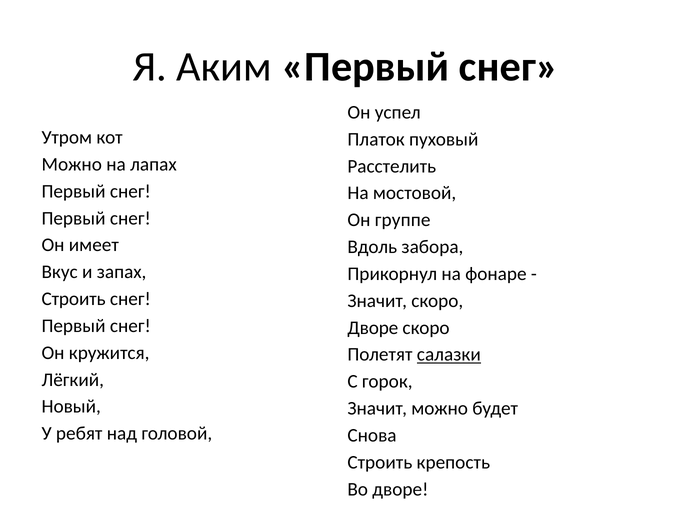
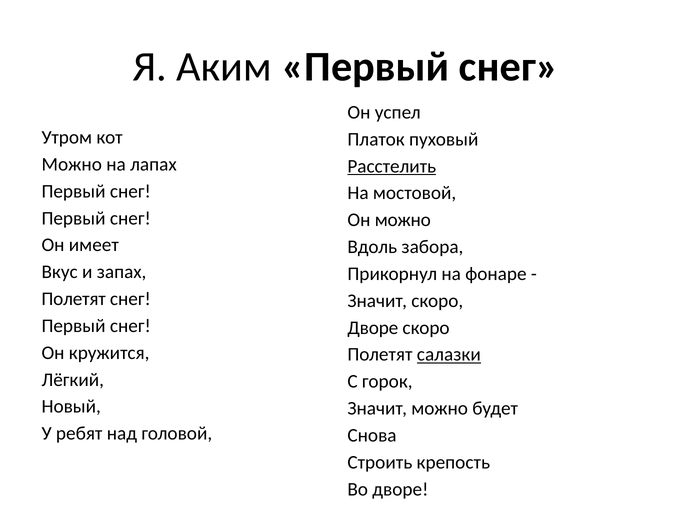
Расстелить underline: none -> present (392, 166)
Он группе: группе -> можно (403, 220)
Строить: Строить -> Полетят (74, 299)
